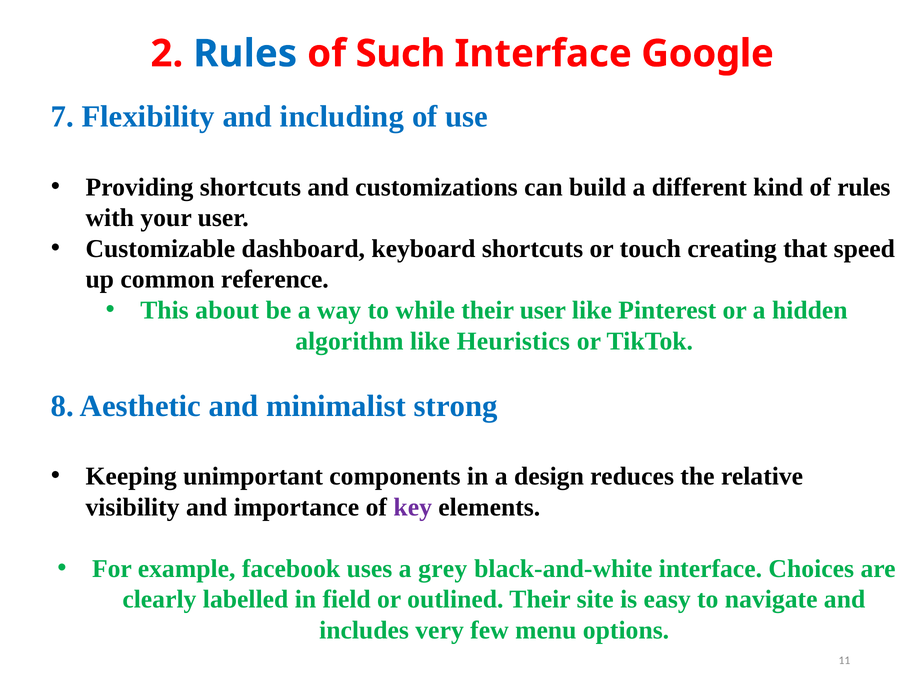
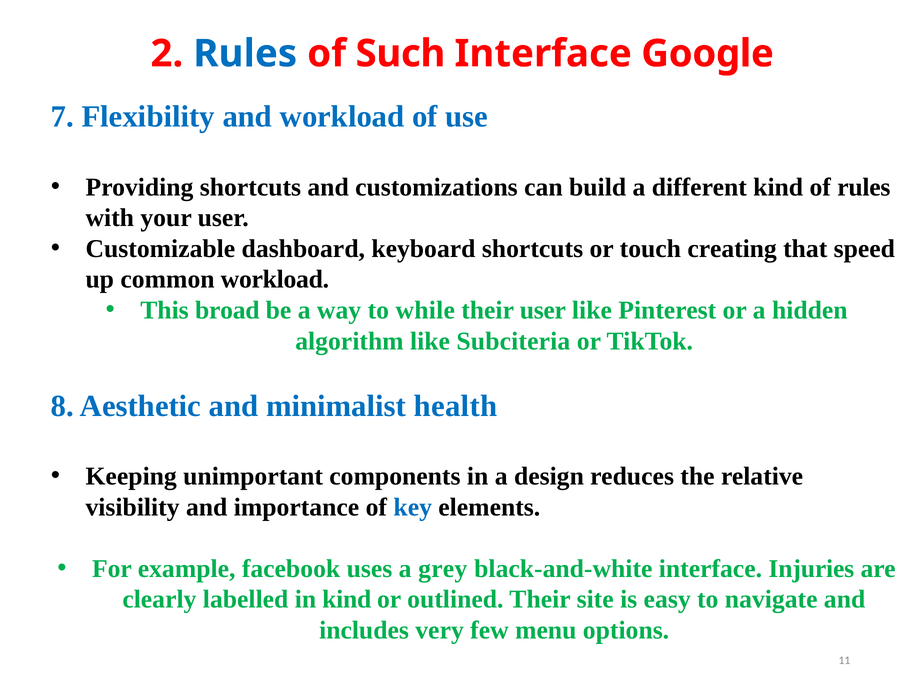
and including: including -> workload (342, 117)
common reference: reference -> workload (275, 280)
about: about -> broad (227, 310)
Heuristics: Heuristics -> Subciteria (513, 341)
strong: strong -> health (456, 406)
key colour: purple -> blue (413, 507)
Choices: Choices -> Injuries (811, 569)
in field: field -> kind (347, 600)
